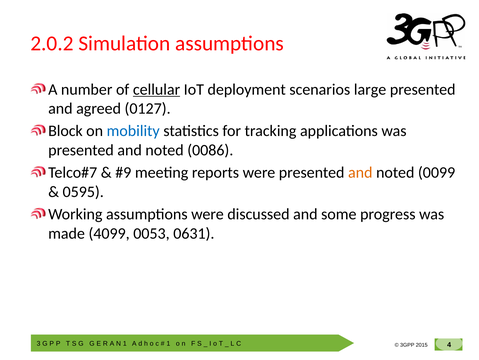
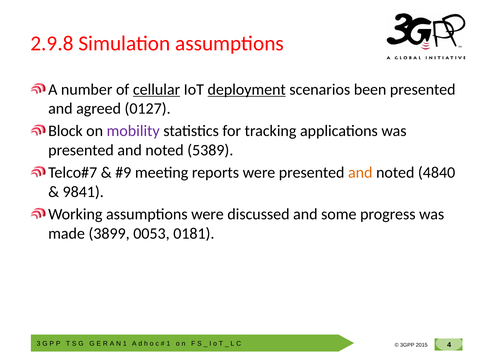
2.0.2: 2.0.2 -> 2.9.8 (52, 43)
deployment underline: none -> present (247, 89)
large: large -> been (370, 89)
mobility colour: blue -> purple (133, 131)
0086: 0086 -> 5389 (210, 150)
0099: 0099 -> 4840 (437, 172)
0595: 0595 -> 9841 (83, 191)
4099: 4099 -> 3899 (109, 233)
0631: 0631 -> 0181 (194, 233)
